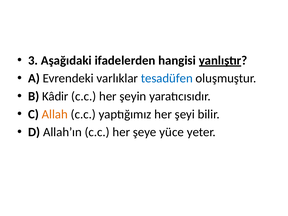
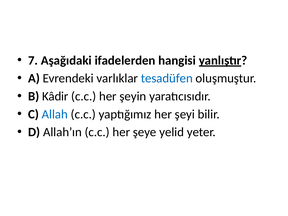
3: 3 -> 7 (33, 60)
Allah colour: orange -> blue (55, 114)
yüce: yüce -> yelid (172, 132)
